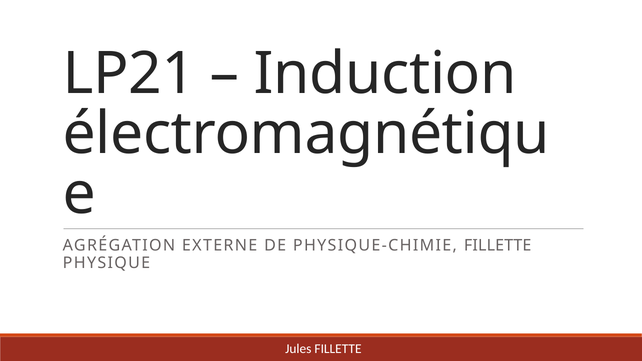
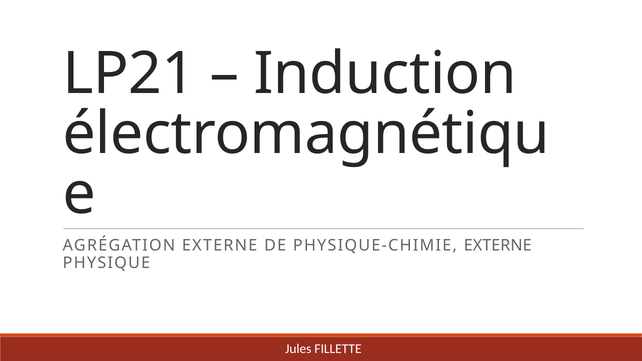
PHYSIQUE-CHIMIE FILLETTE: FILLETTE -> EXTERNE (498, 246)
